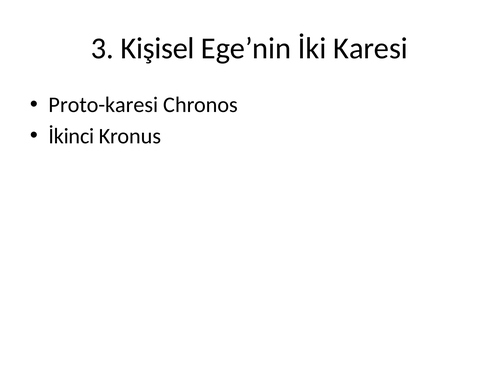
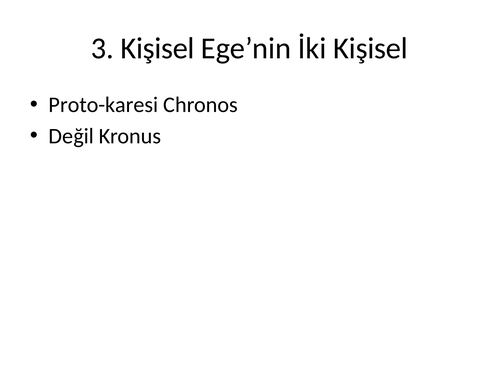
İki Karesi: Karesi -> Kişisel (371, 48)
İkinci: İkinci -> Değil (71, 136)
